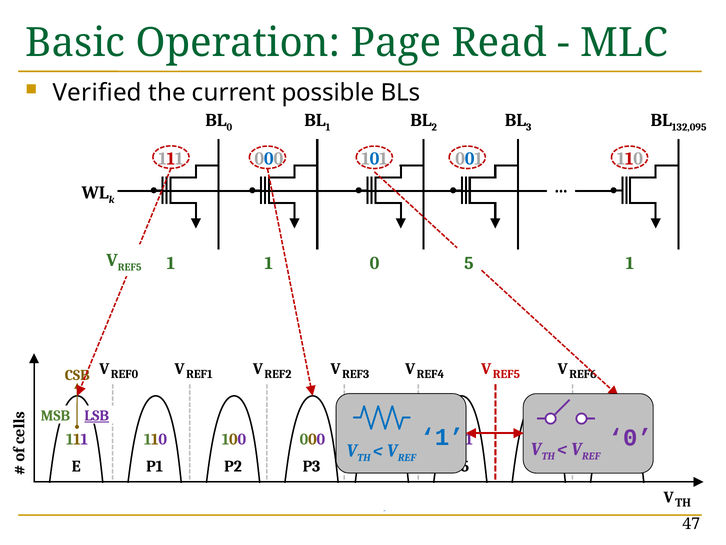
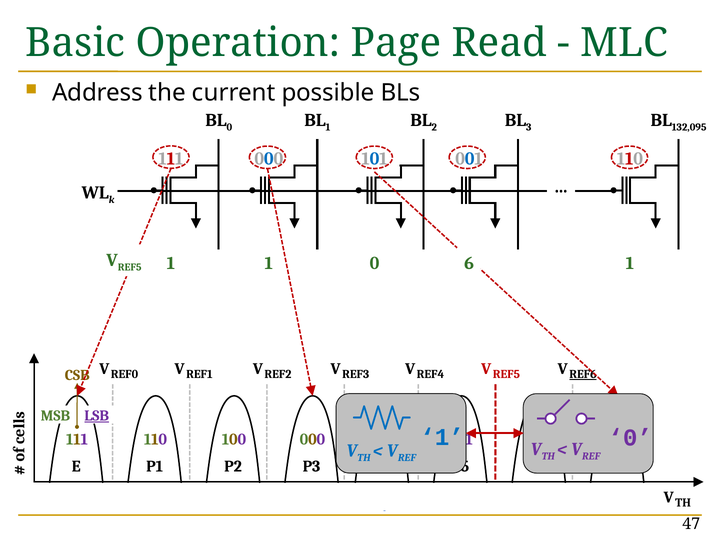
Verified: Verified -> Address (98, 92)
5: 5 -> 6 (469, 263)
REF6 underline: none -> present (583, 374)
